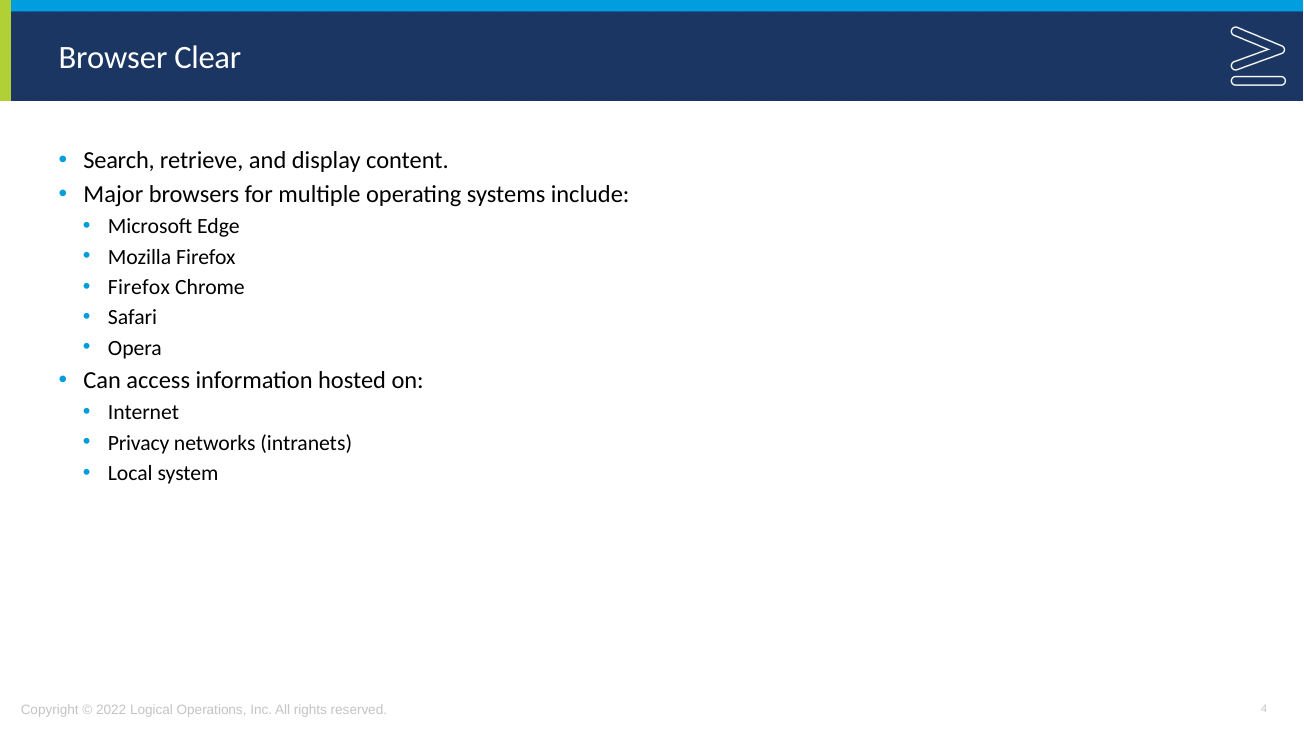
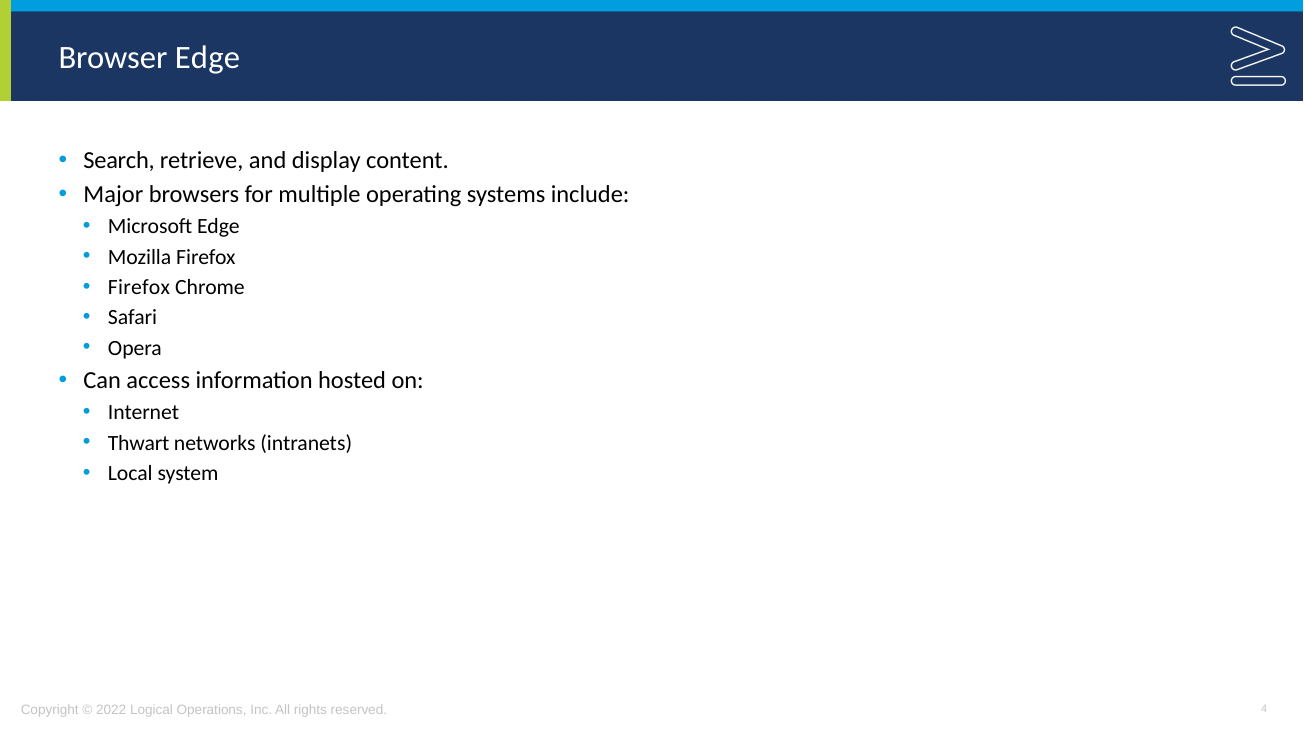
Browser Clear: Clear -> Edge (207, 58)
Privacy: Privacy -> Thwart (139, 443)
